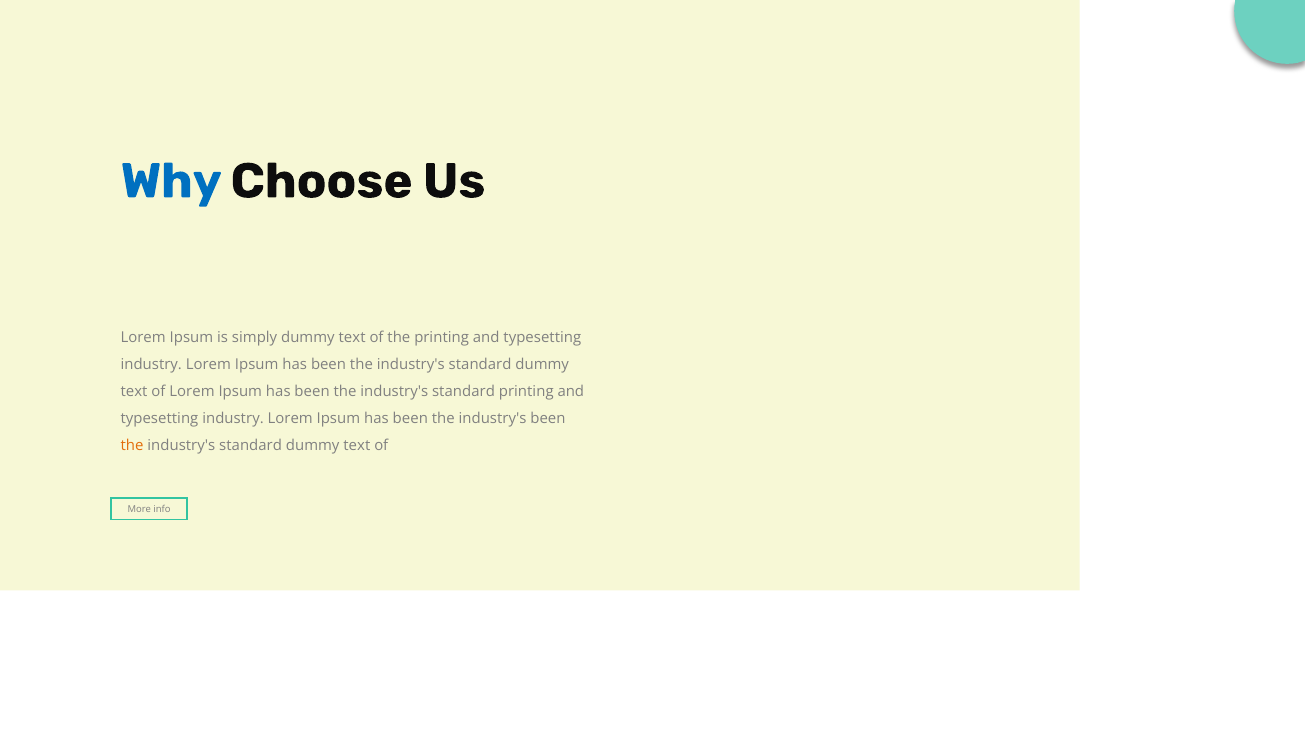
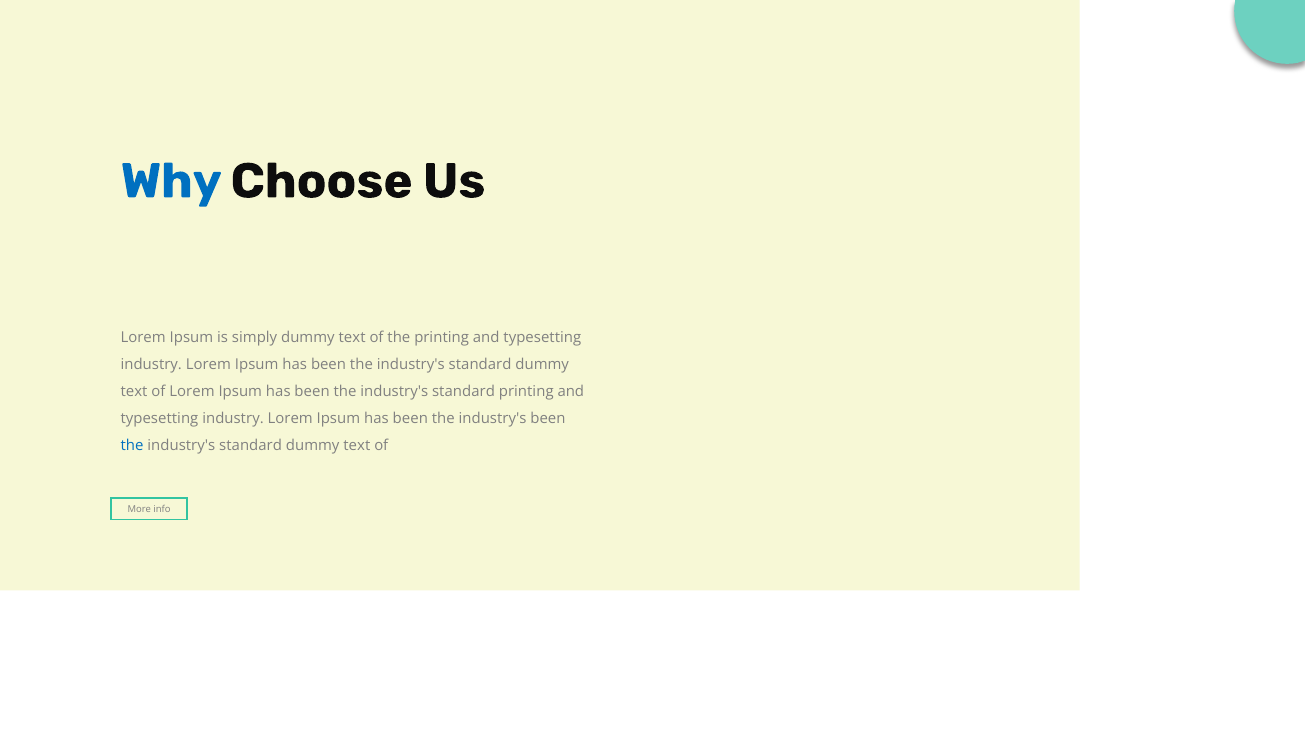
the colour: orange -> blue (132, 446)
